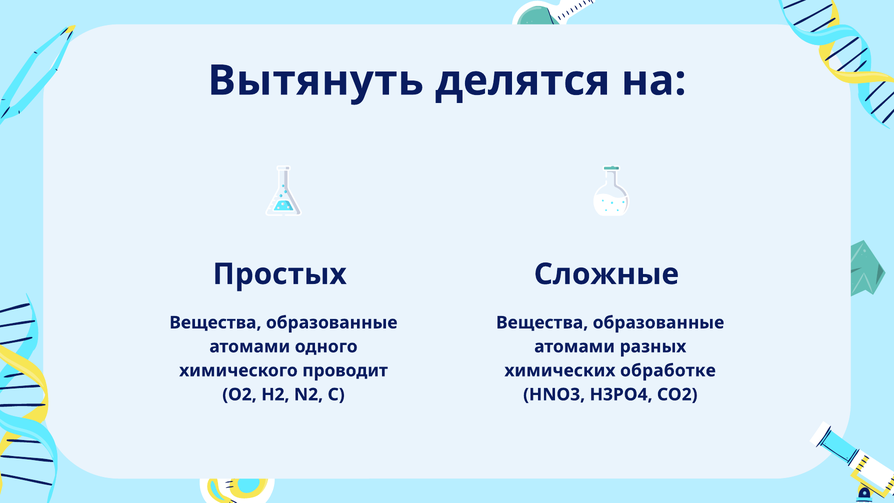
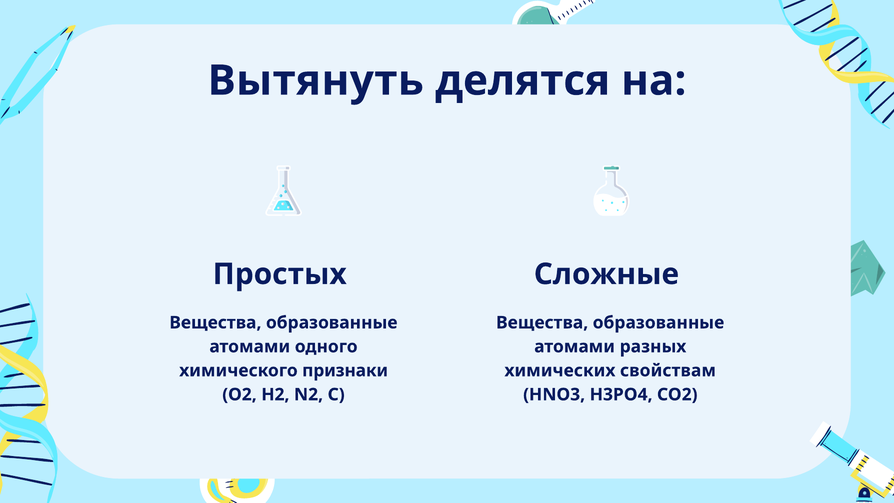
проводит: проводит -> признаки (345, 371)
обработке: обработке -> свойствам (668, 371)
